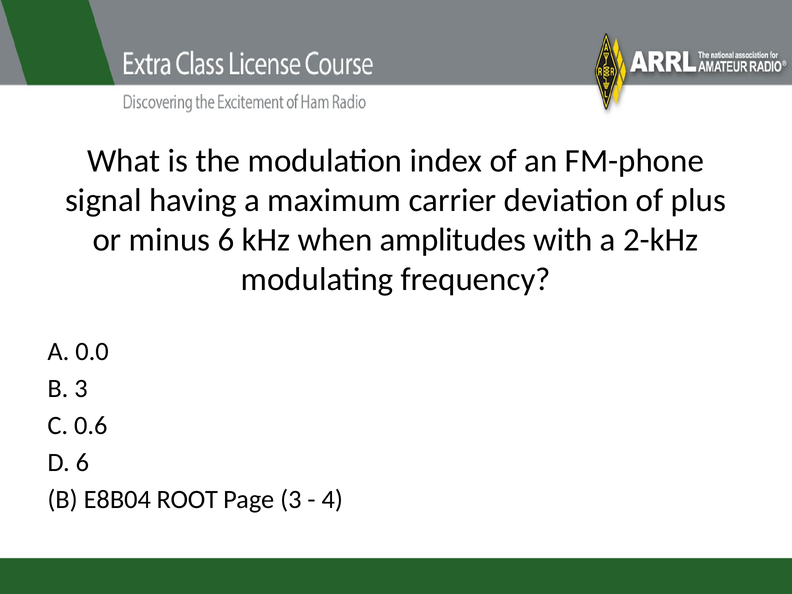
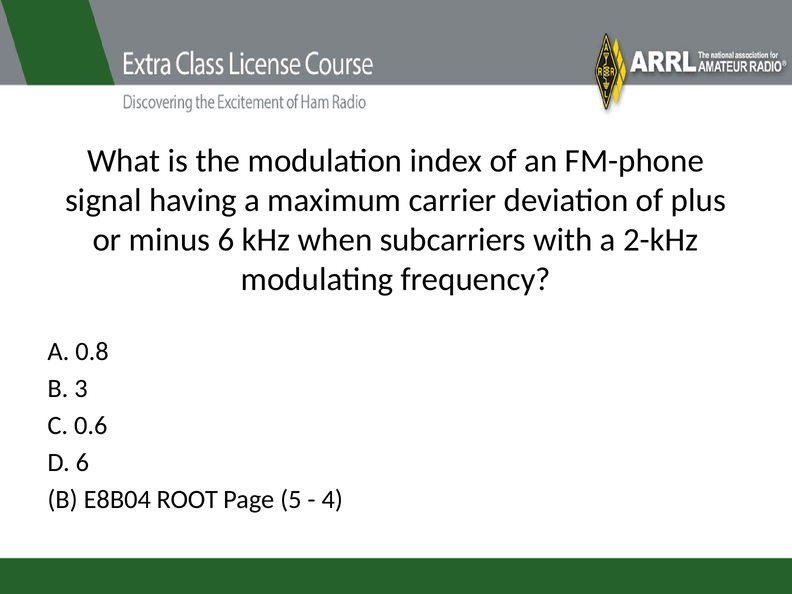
amplitudes: amplitudes -> subcarriers (453, 240)
0.0: 0.0 -> 0.8 (92, 352)
Page 3: 3 -> 5 (291, 499)
